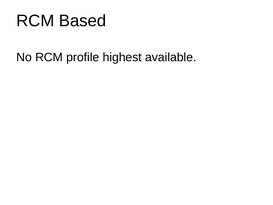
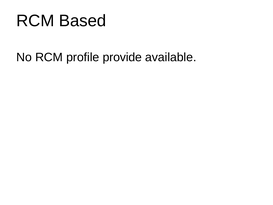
highest: highest -> provide (122, 57)
